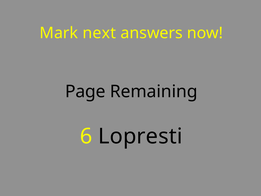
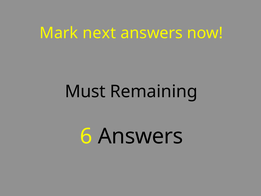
Page: Page -> Must (85, 91)
6 Lopresti: Lopresti -> Answers (141, 136)
